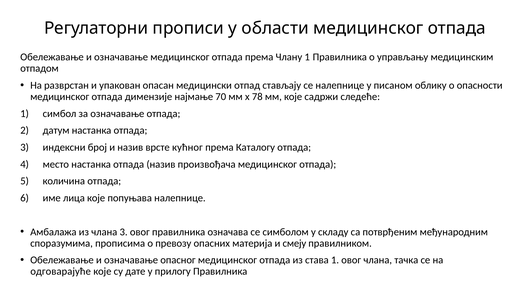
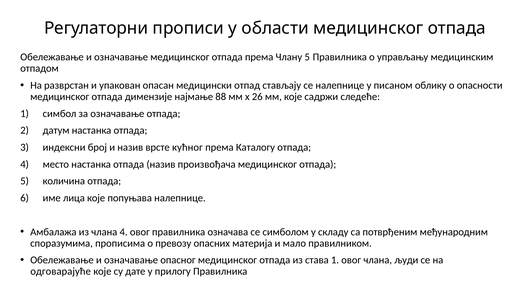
Члану 1: 1 -> 5 (307, 57)
70: 70 -> 88 (221, 97)
78: 78 -> 26 (257, 97)
члана 3: 3 -> 4 (124, 232)
смеју: смеју -> мало (294, 243)
тачка: тачка -> људи (406, 260)
